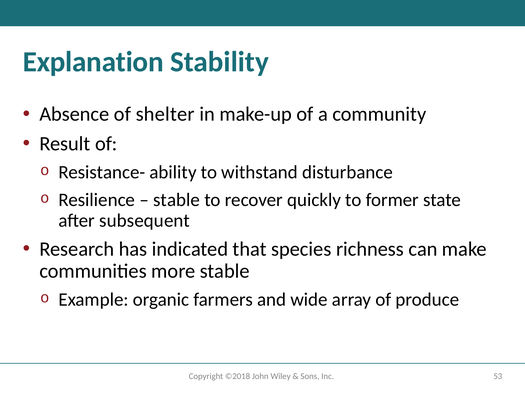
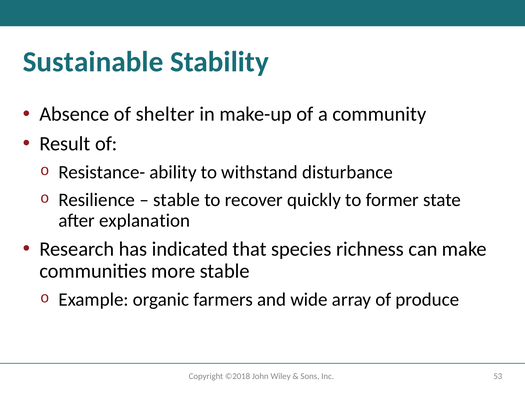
Explanation: Explanation -> Sustainable (93, 62)
subsequent: subsequent -> explanation (145, 220)
